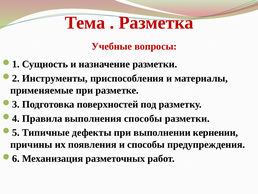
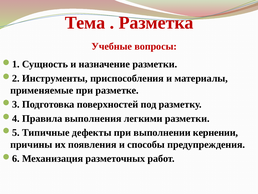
выполнения способы: способы -> легкими (143, 118)
